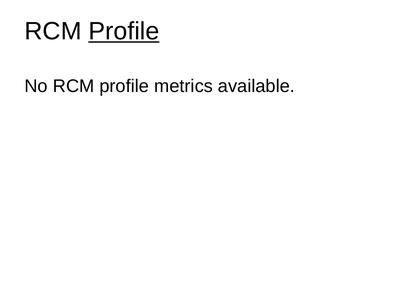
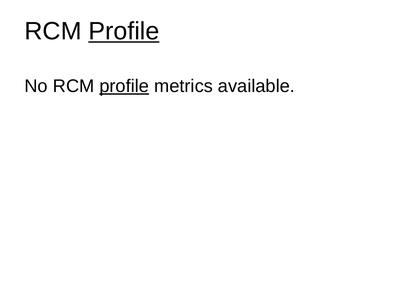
profile underline: none -> present (124, 86)
